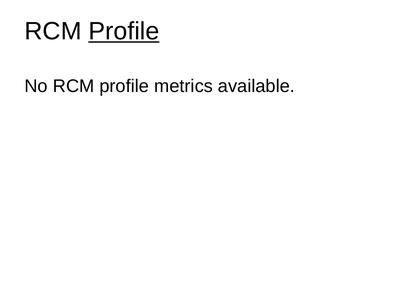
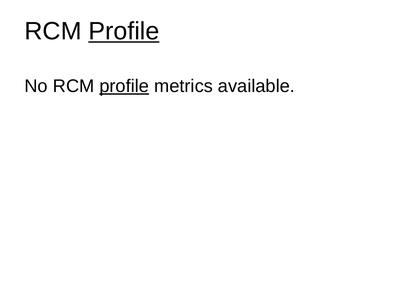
profile underline: none -> present (124, 86)
